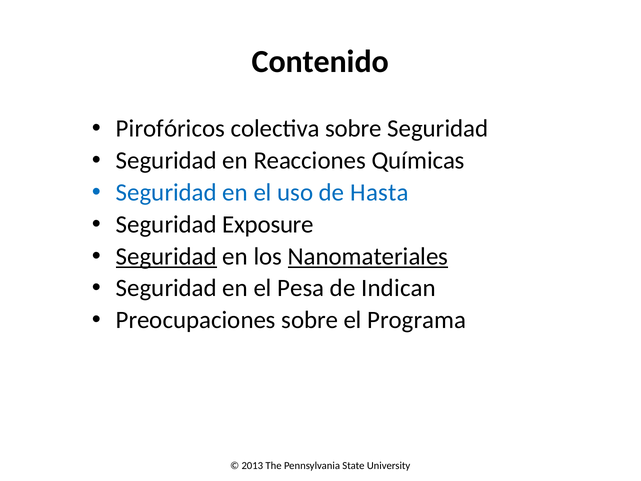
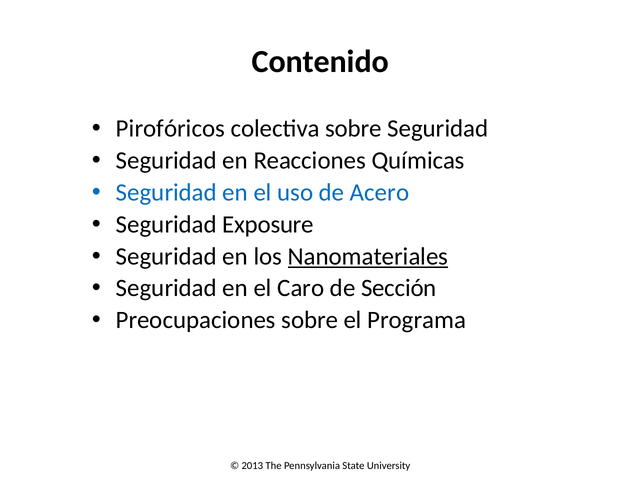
Hasta: Hasta -> Acero (380, 192)
Seguridad underline: present -> none (166, 256)
Pesa: Pesa -> Caro (301, 288)
Indican: Indican -> Sección (399, 288)
